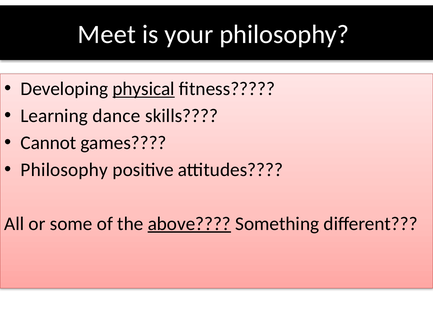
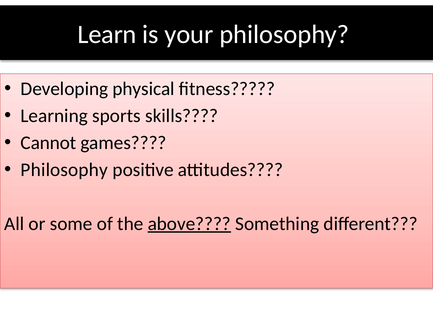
Meet: Meet -> Learn (107, 34)
physical underline: present -> none (144, 89)
dance: dance -> sports (116, 116)
